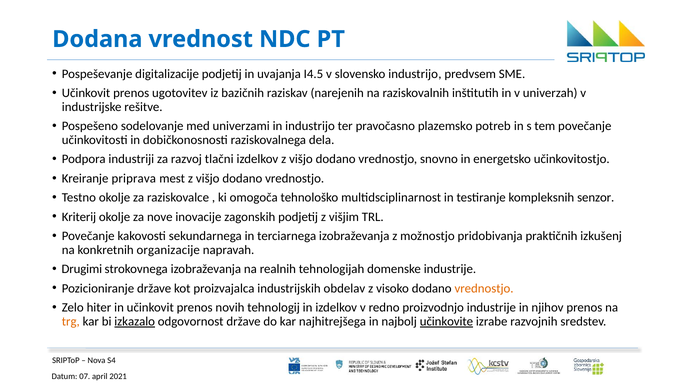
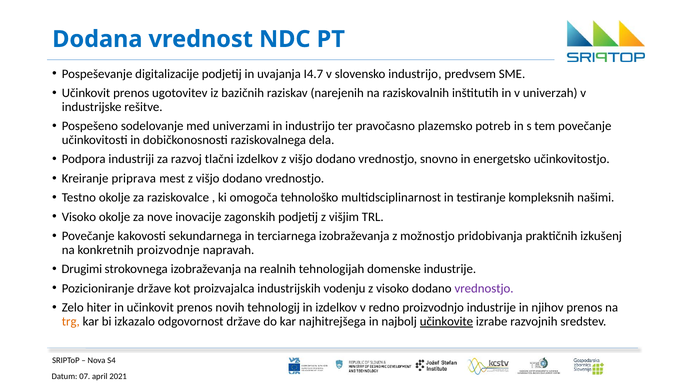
I4.5: I4.5 -> I4.7 (313, 74)
senzor: senzor -> našimi (596, 198)
Kriterij: Kriterij -> Visoko (79, 217)
organizacije: organizacije -> proizvodnje (168, 250)
obdelav: obdelav -> vodenju (344, 289)
vrednostjo colour: orange -> purple (484, 289)
izkazalo underline: present -> none (135, 322)
